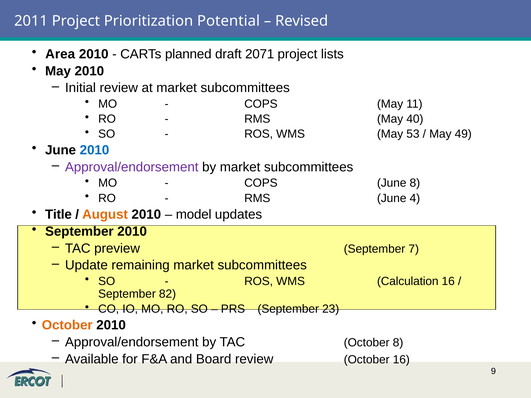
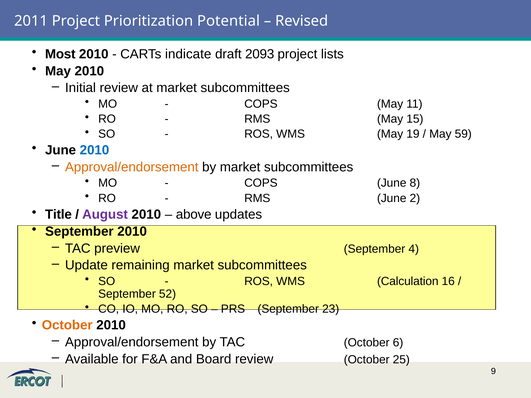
Area: Area -> Most (60, 54)
planned: planned -> indicate (188, 54)
2071: 2071 -> 2093 (260, 54)
40: 40 -> 15 (415, 119)
53: 53 -> 19 (413, 134)
49: 49 -> 59 (463, 134)
Approval/endorsement colour: purple -> orange (132, 167)
4: 4 -> 2 (415, 198)
August colour: orange -> purple (105, 214)
model: model -> above (194, 214)
7: 7 -> 4 (414, 249)
82: 82 -> 52 (168, 294)
October 8: 8 -> 6 (398, 343)
October 16: 16 -> 25 (401, 360)
